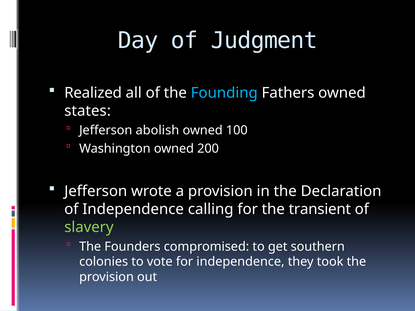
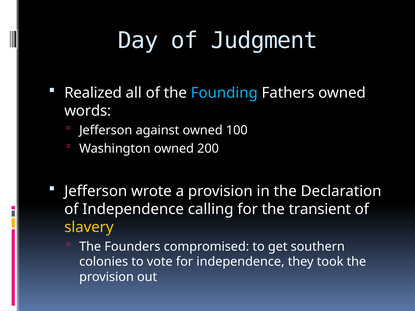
states: states -> words (88, 111)
abolish: abolish -> against (157, 130)
slavery colour: light green -> yellow (89, 227)
